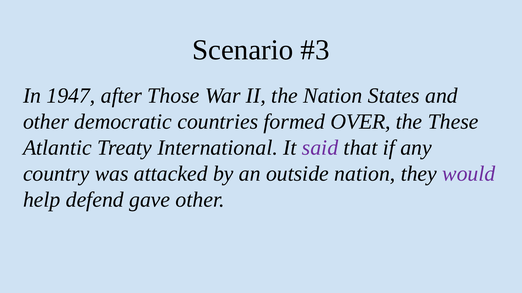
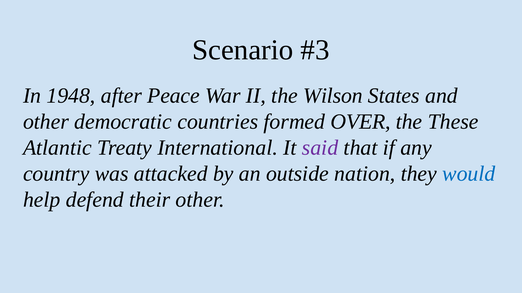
1947: 1947 -> 1948 (71, 96)
Those: Those -> Peace (174, 96)
the Nation: Nation -> Wilson (333, 96)
would colour: purple -> blue (469, 174)
gave: gave -> their (150, 200)
